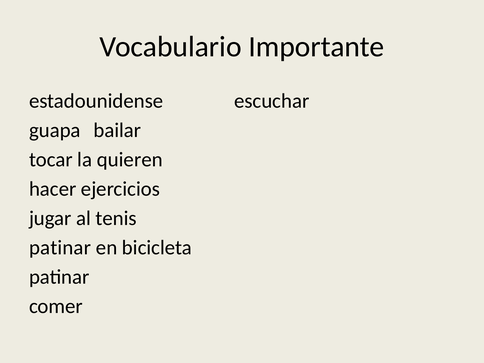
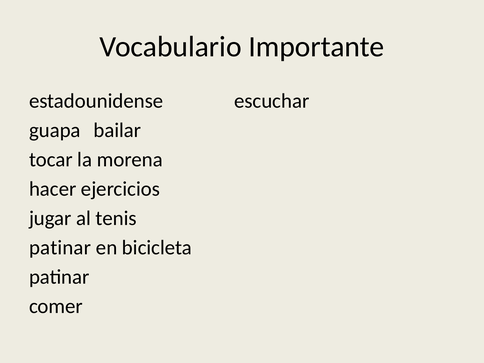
quieren: quieren -> morena (130, 160)
